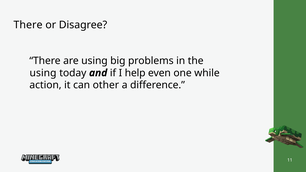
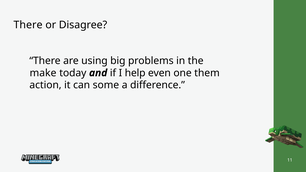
using: using -> make (43, 73)
while: while -> them (207, 73)
other: other -> some (106, 85)
